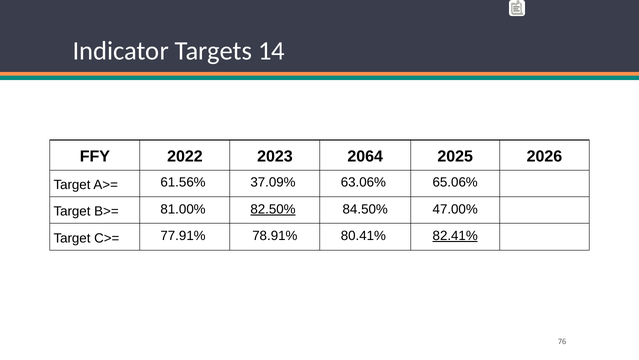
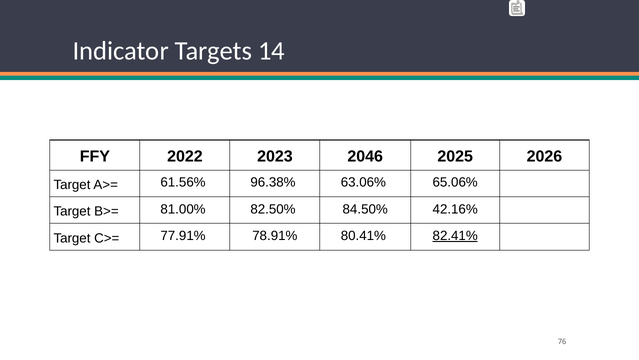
2064: 2064 -> 2046 (365, 156)
37.09%: 37.09% -> 96.38% (273, 182)
82.50% underline: present -> none (273, 209)
47.00%: 47.00% -> 42.16% (455, 209)
